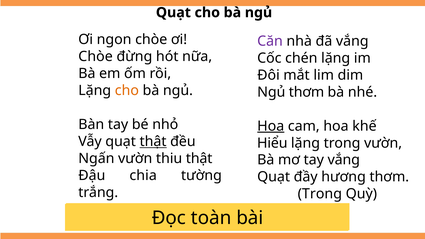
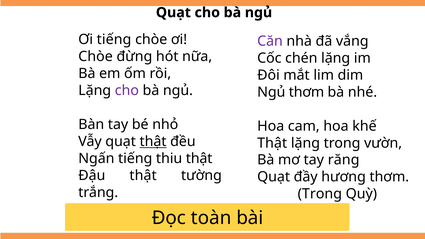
Ơi ngon: ngon -> tiếng (114, 40)
cho colour: orange -> purple (127, 91)
Hoa underline: present -> none (271, 126)
Hiểu: Hiểu -> Thật (272, 143)
Ngấn vườn: vườn -> tiếng (135, 159)
tay vắng: vắng -> răng (344, 160)
Đậu chia: chia -> thật (143, 176)
